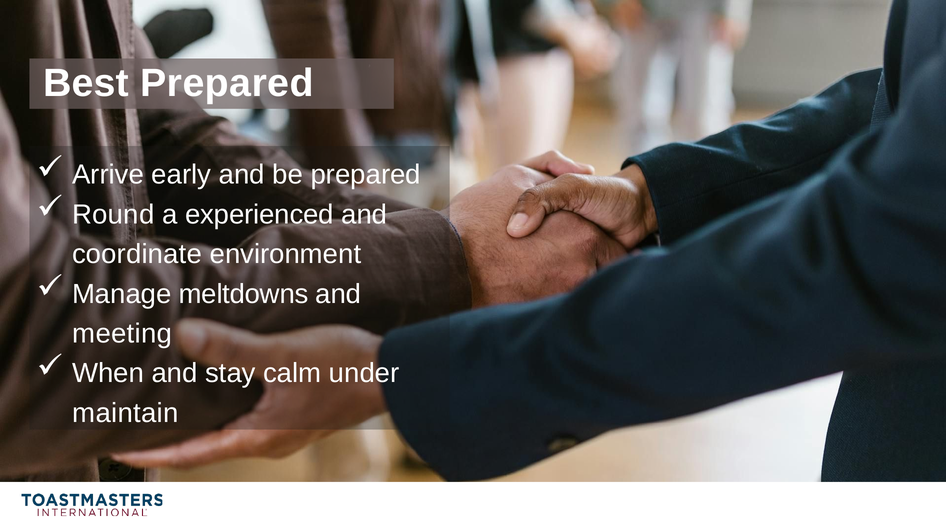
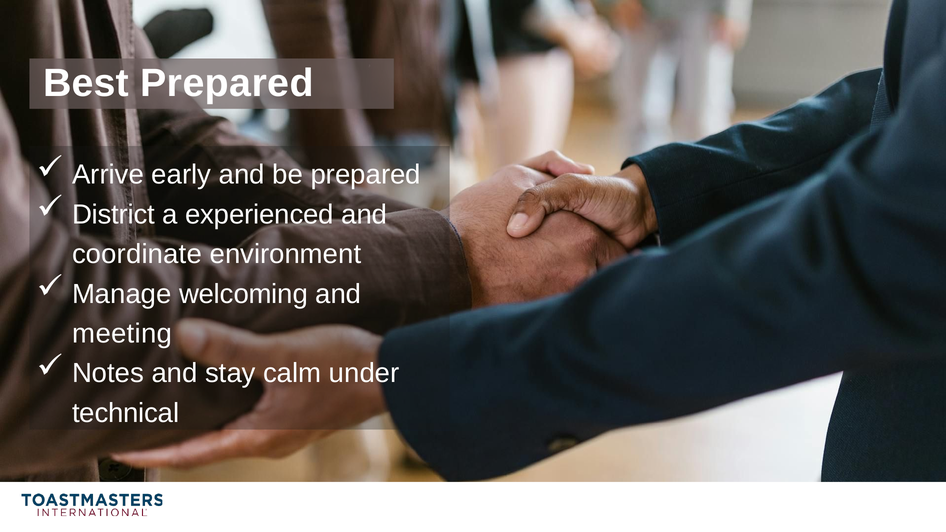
Round: Round -> District (113, 214)
meltdowns: meltdowns -> welcoming (244, 294)
When: When -> Notes (108, 373)
maintain: maintain -> technical (126, 413)
